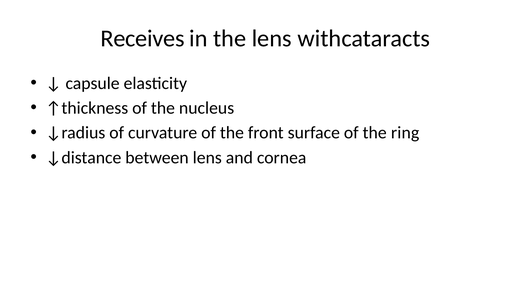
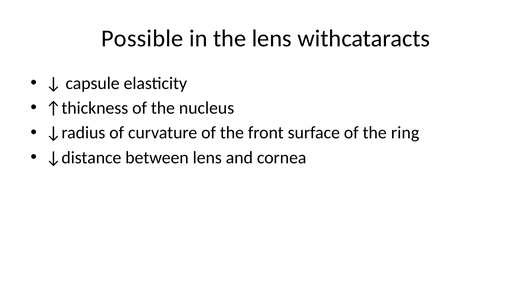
Receives: Receives -> Possible (142, 39)
